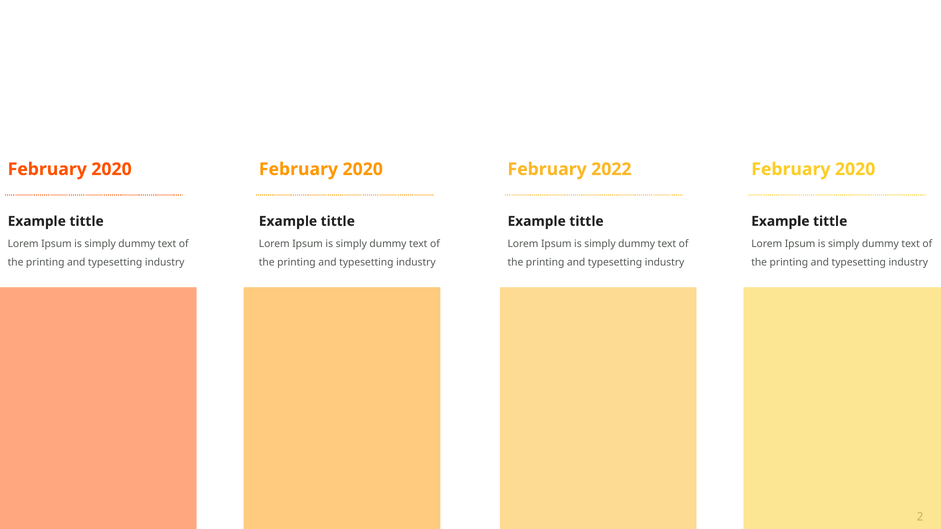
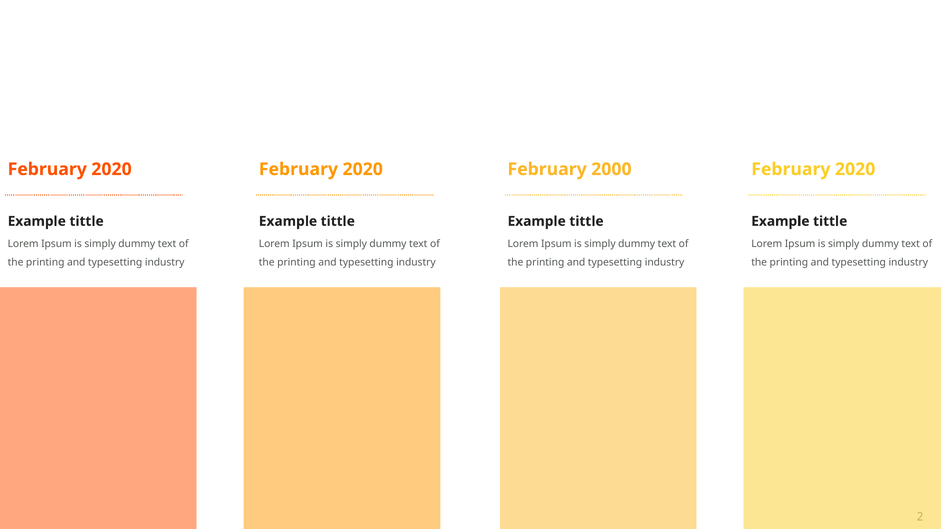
2022: 2022 -> 2000 (611, 169)
